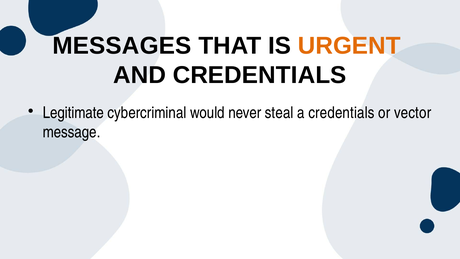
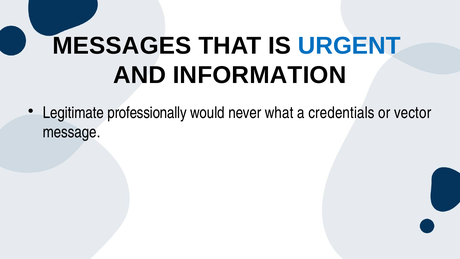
URGENT colour: orange -> blue (349, 46)
AND CREDENTIALS: CREDENTIALS -> INFORMATION (260, 75)
cybercriminal: cybercriminal -> professionally (147, 113)
steal: steal -> what (279, 113)
